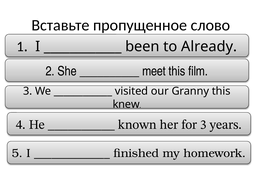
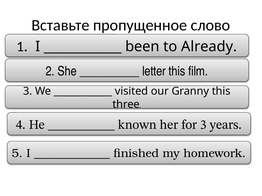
meet: meet -> letter (154, 71)
knew: knew -> three (126, 105)
